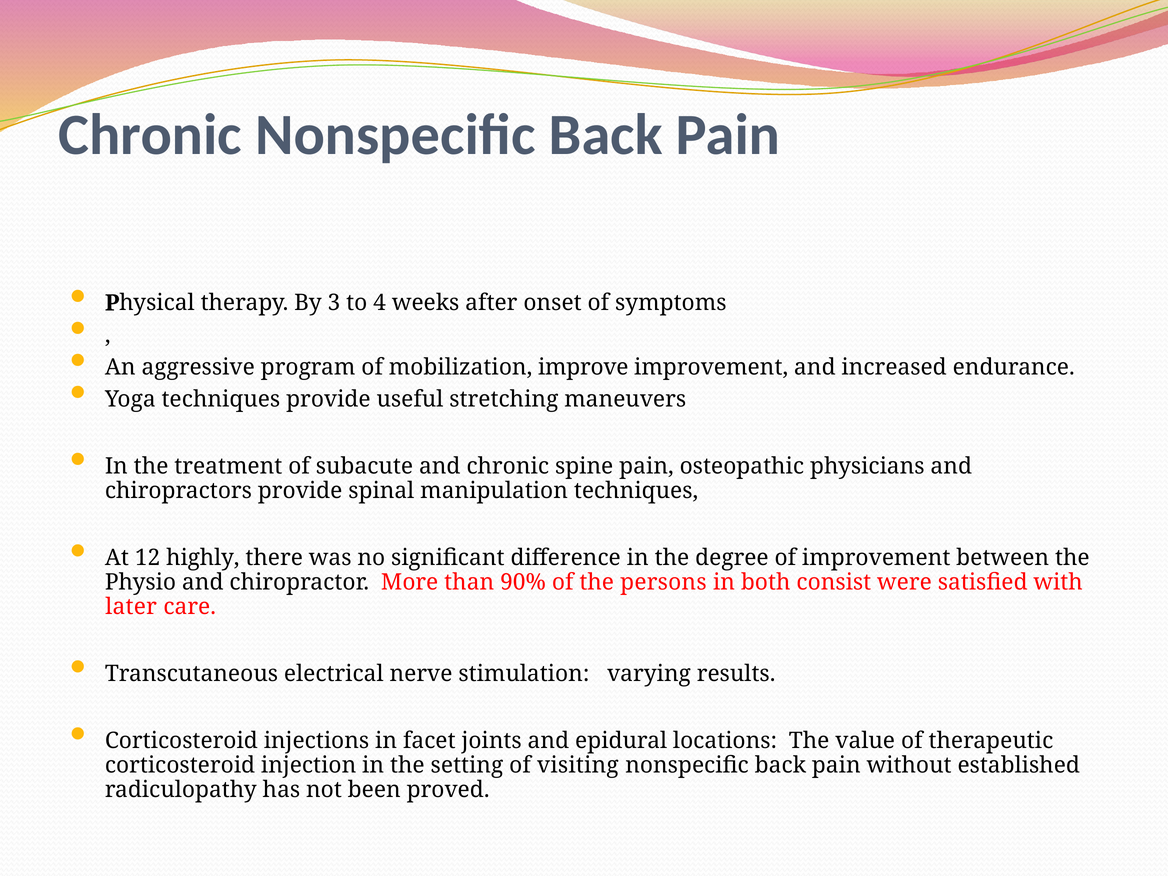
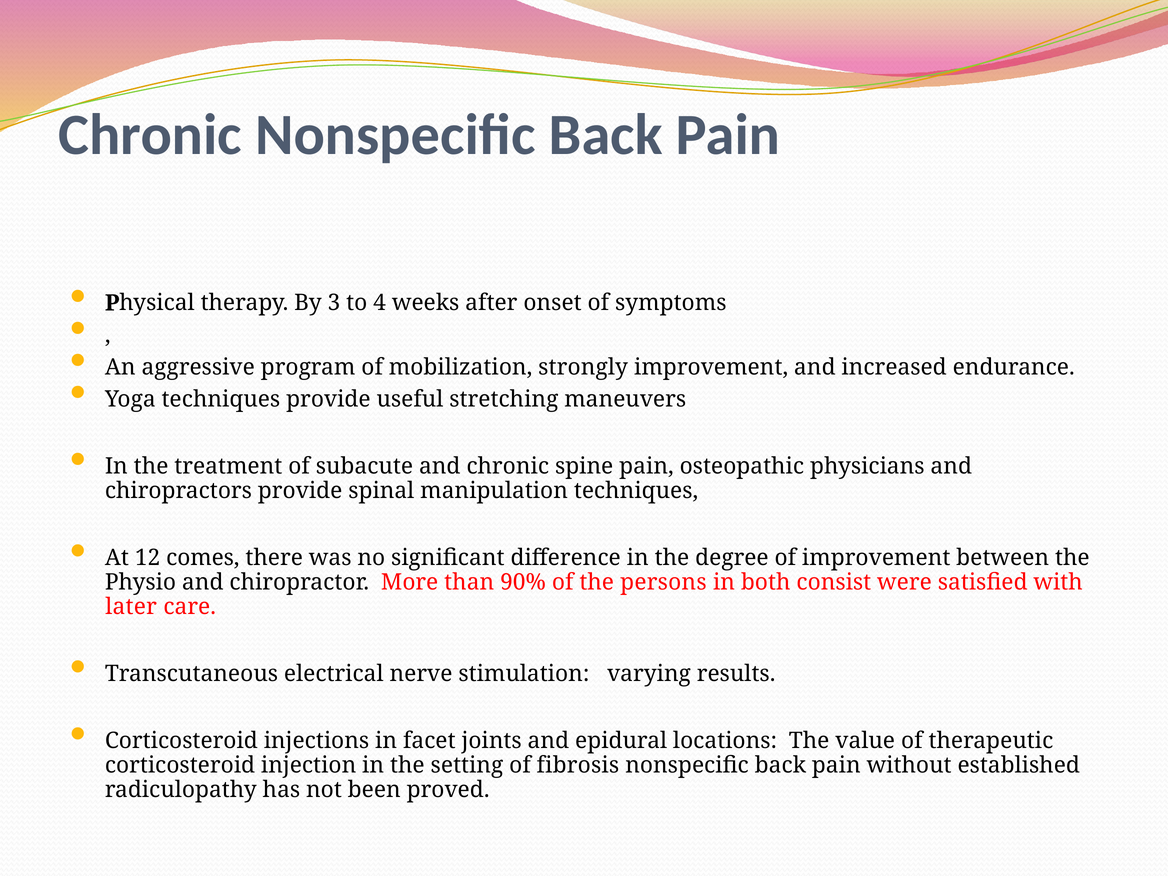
improve: improve -> strongly (583, 367)
highly: highly -> comes (203, 558)
visiting: visiting -> fibrosis (578, 765)
